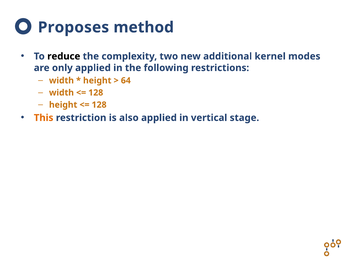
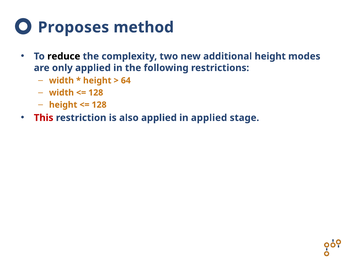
additional kernel: kernel -> height (270, 56)
This colour: orange -> red (44, 118)
in vertical: vertical -> applied (209, 118)
